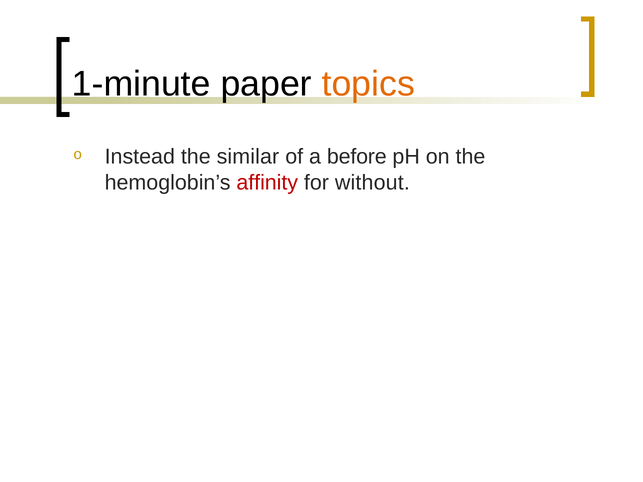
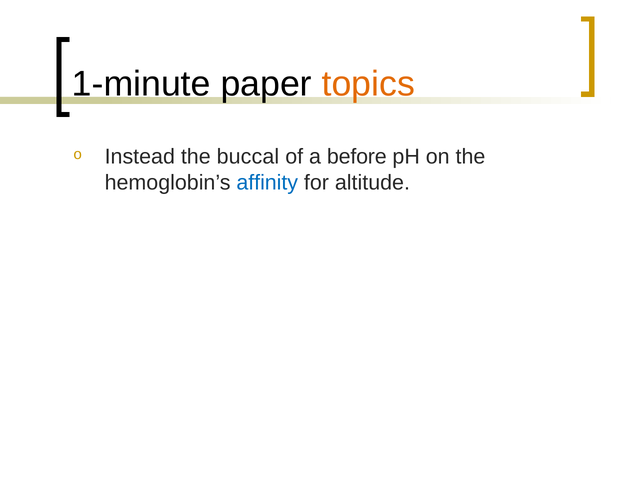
similar: similar -> buccal (248, 157)
affinity colour: red -> blue (267, 183)
without: without -> altitude (372, 183)
